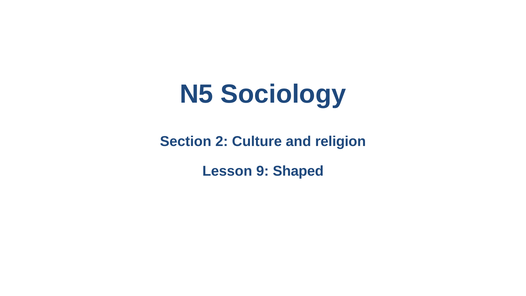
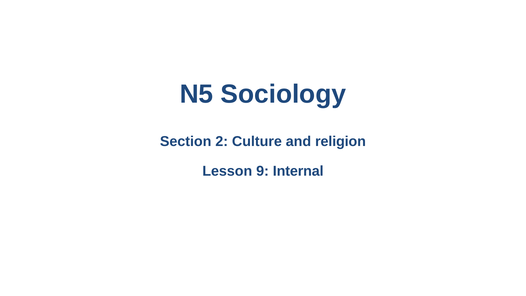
Shaped: Shaped -> Internal (298, 171)
